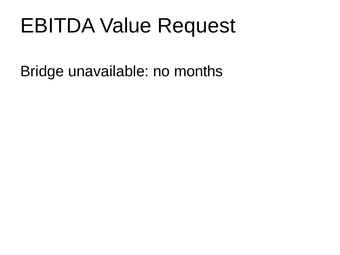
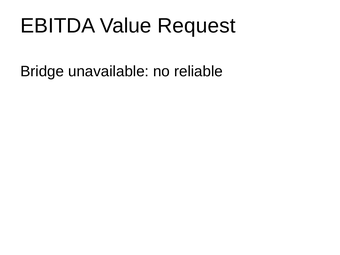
months: months -> reliable (198, 71)
